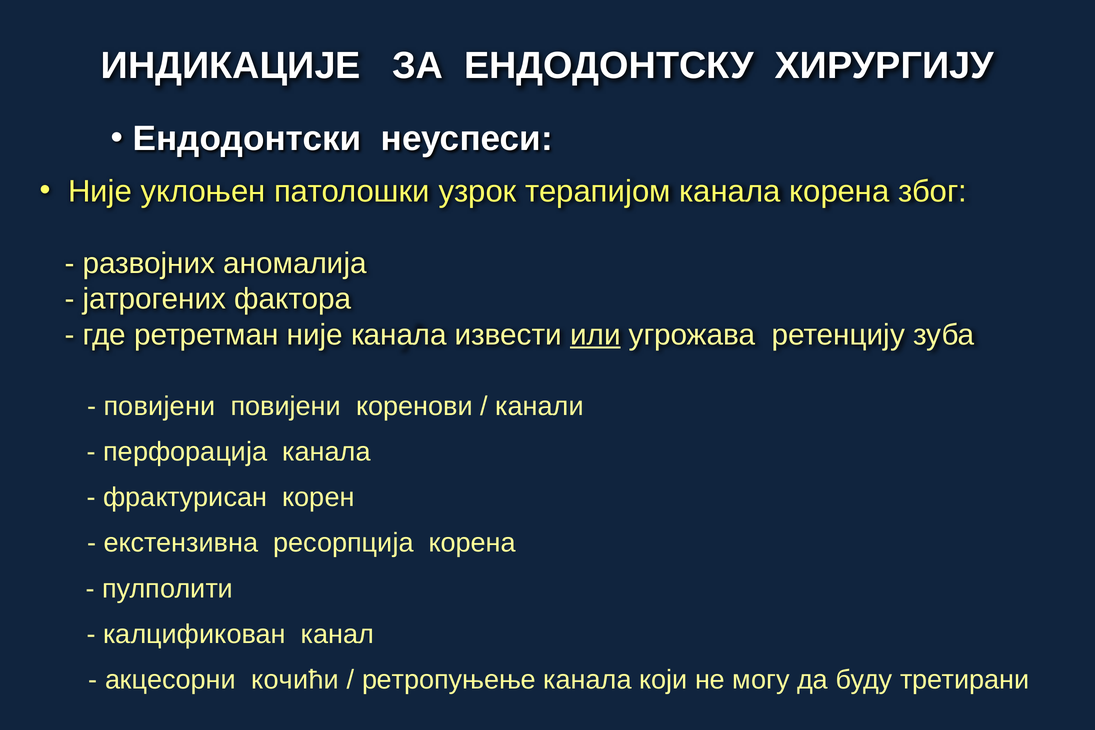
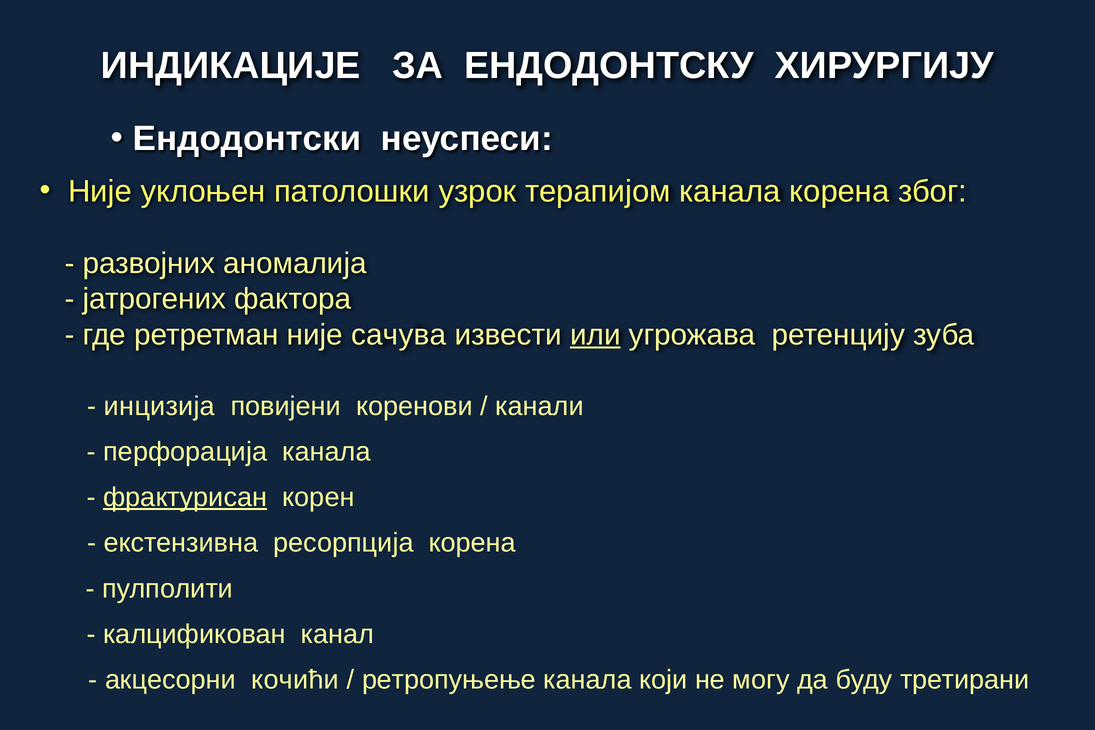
није канала: канала -> сачува (399, 335)
повијени: повијени -> инцизија (159, 406)
фрактурисан underline: none -> present (185, 497)
